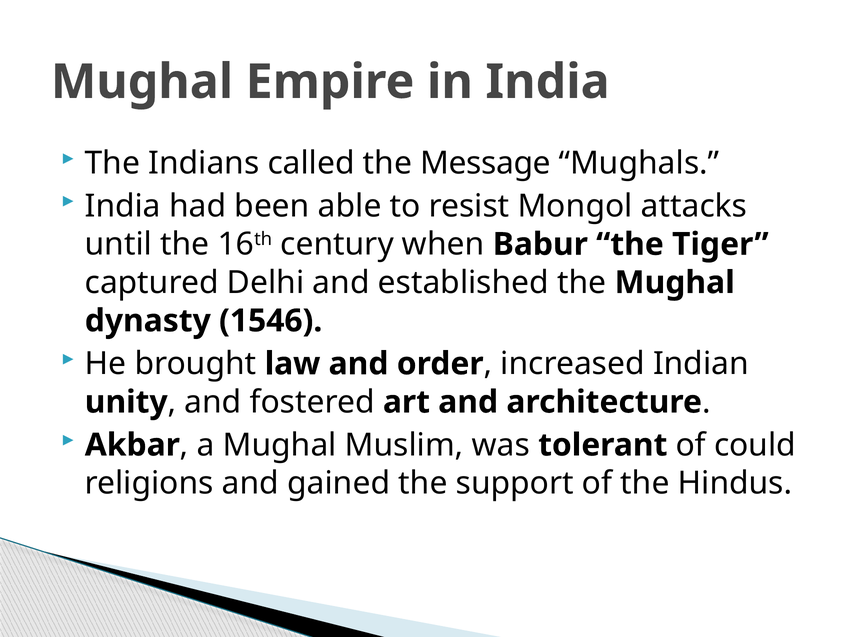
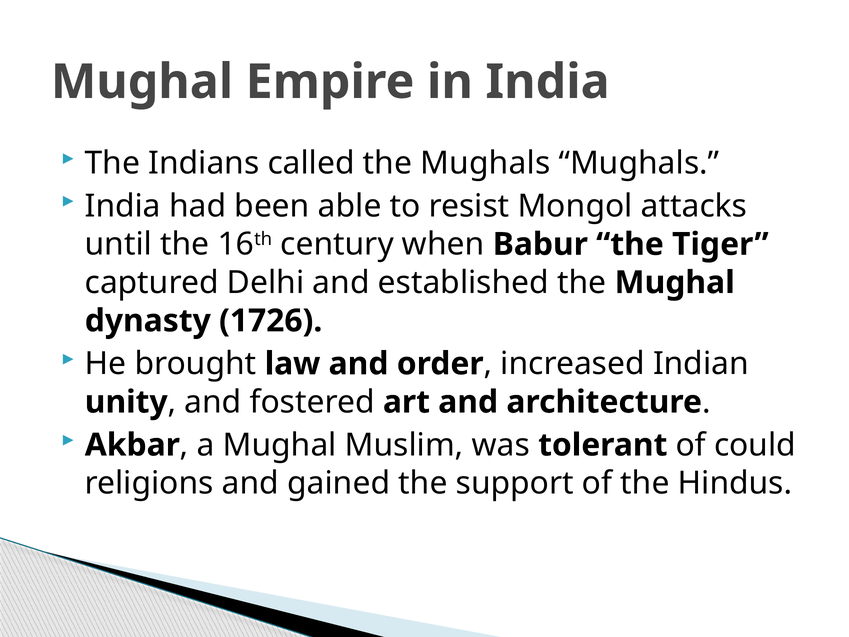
the Message: Message -> Mughals (485, 163)
1546: 1546 -> 1726 (271, 321)
